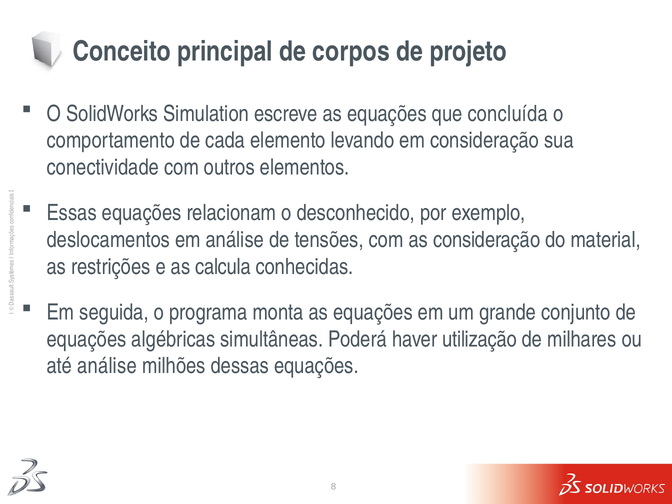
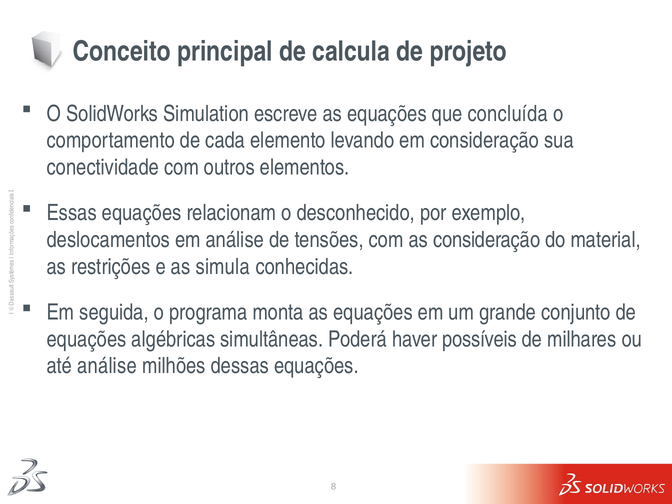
corpos: corpos -> calcula (351, 52)
calcula: calcula -> simula (223, 267)
utilização: utilização -> possíveis (480, 339)
